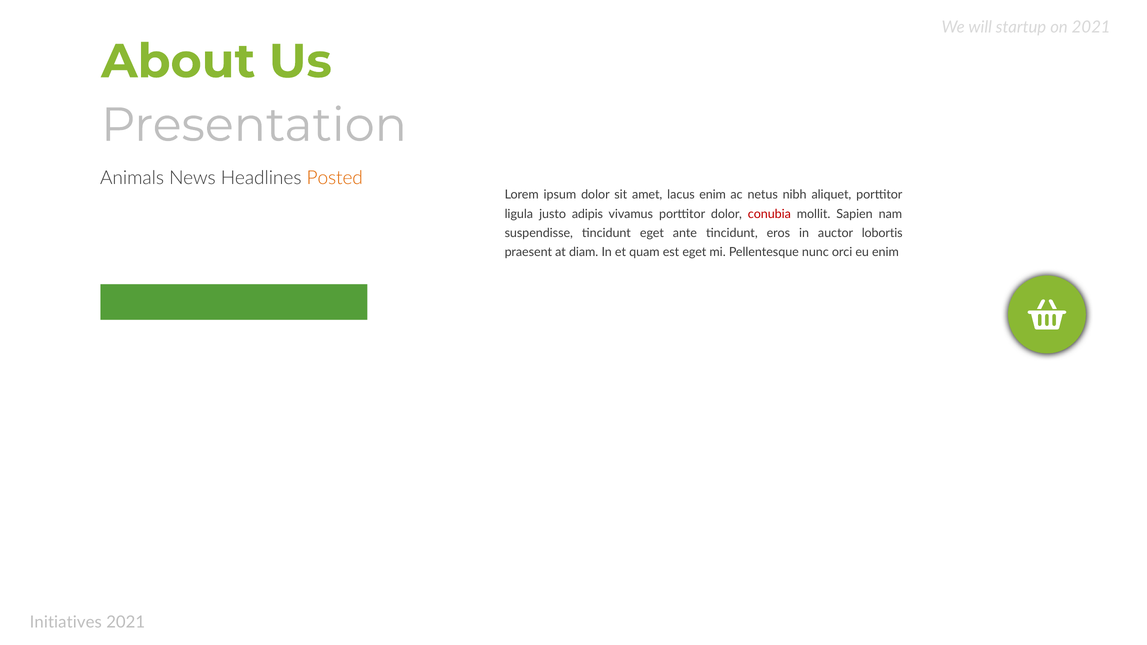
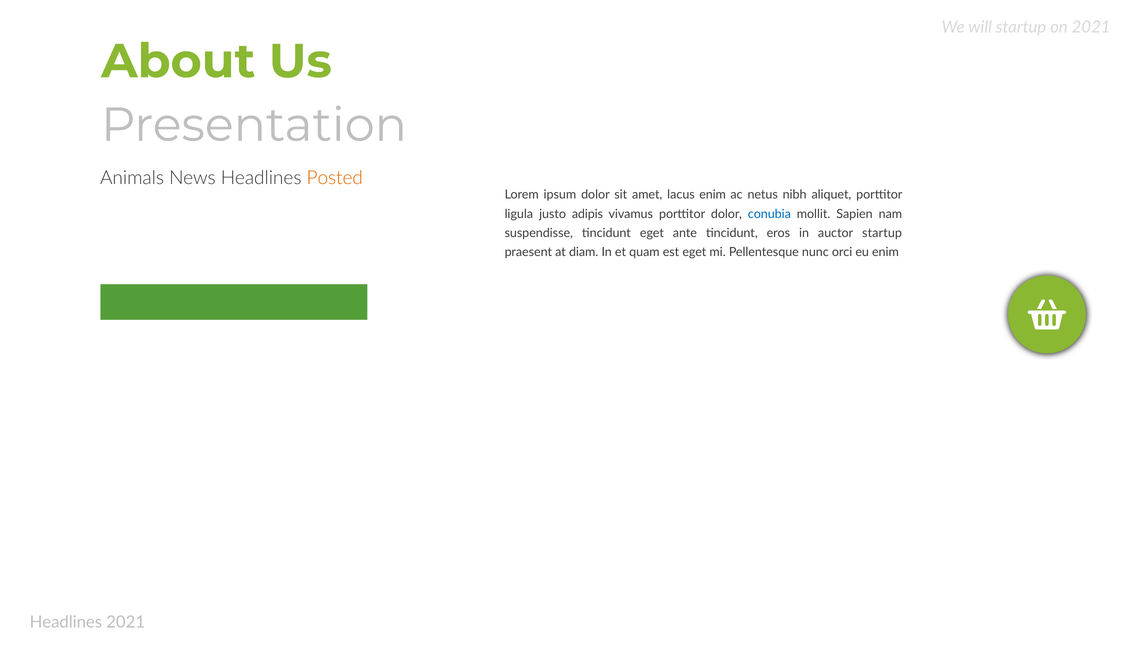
conubia colour: red -> blue (769, 214)
auctor lobortis: lobortis -> startup (882, 233)
Initiatives: Initiatives -> Headlines (66, 622)
